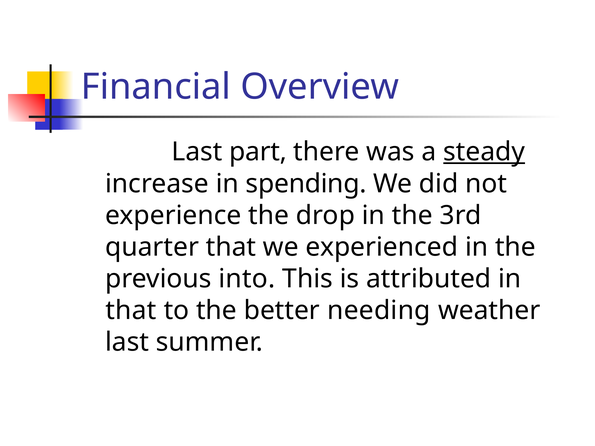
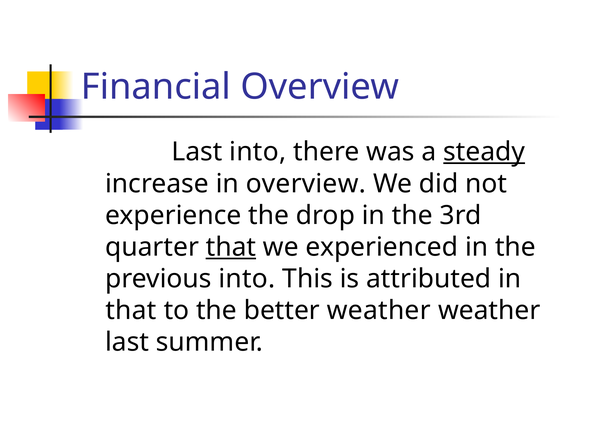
Last part: part -> into (258, 152)
in spending: spending -> overview (306, 184)
that underline: none -> present (231, 247)
better needing: needing -> weather (379, 311)
